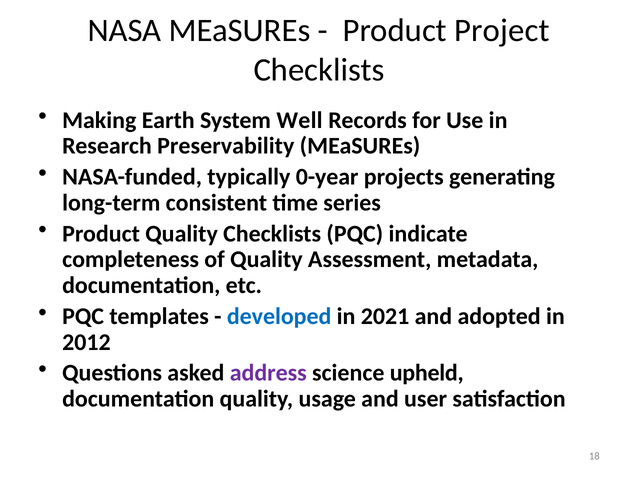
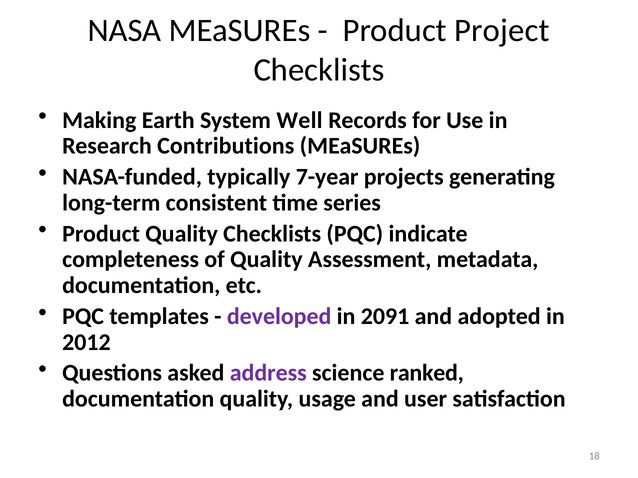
Preservability: Preservability -> Contributions (226, 146)
0-year: 0-year -> 7-year (327, 177)
developed colour: blue -> purple (279, 317)
2021: 2021 -> 2091 (385, 317)
upheld: upheld -> ranked (427, 373)
